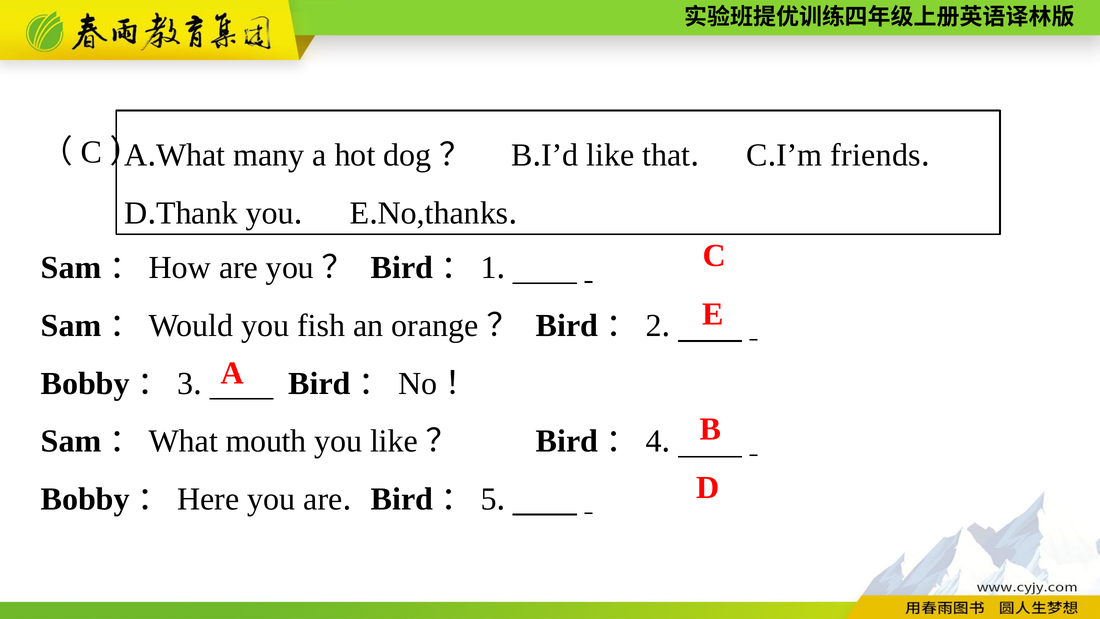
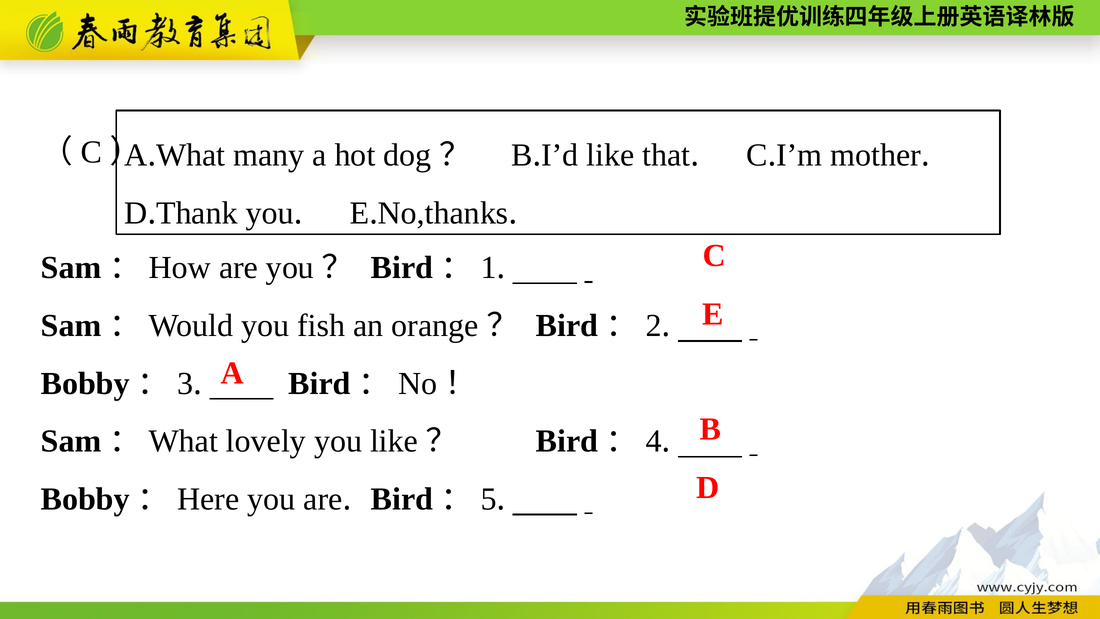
friends: friends -> mother (876, 155)
mouth: mouth -> lovely (266, 441)
